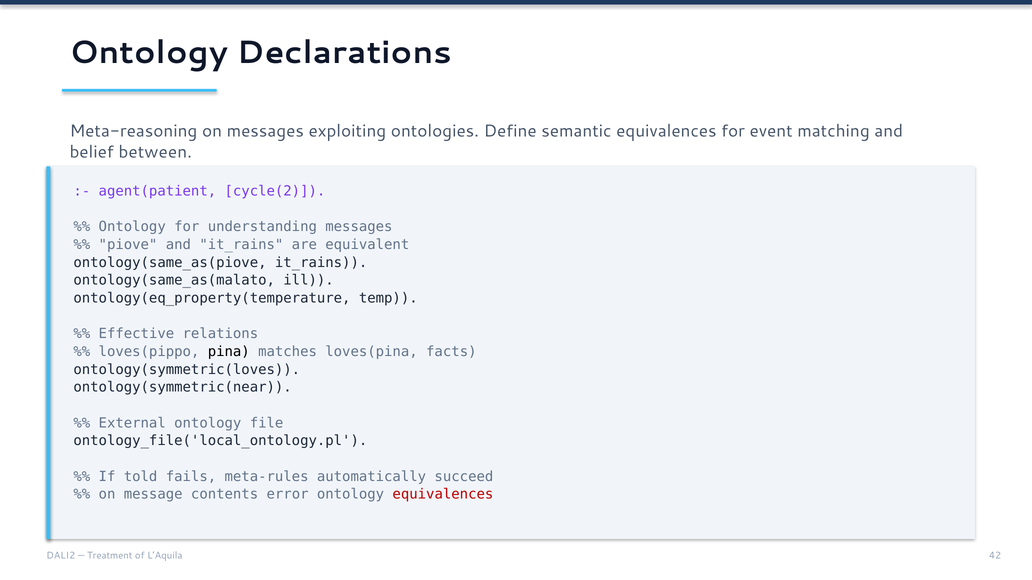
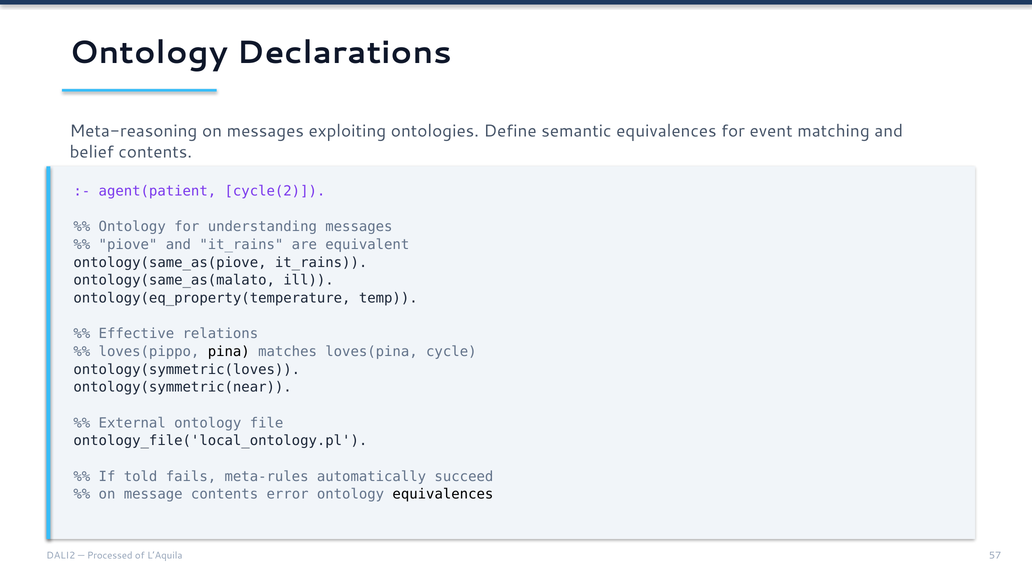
belief between: between -> contents (155, 152)
facts: facts -> cycle (451, 352)
equivalences colour: red -> black (443, 495)
Treatment: Treatment -> Processed (110, 556)
42: 42 -> 57 (995, 556)
